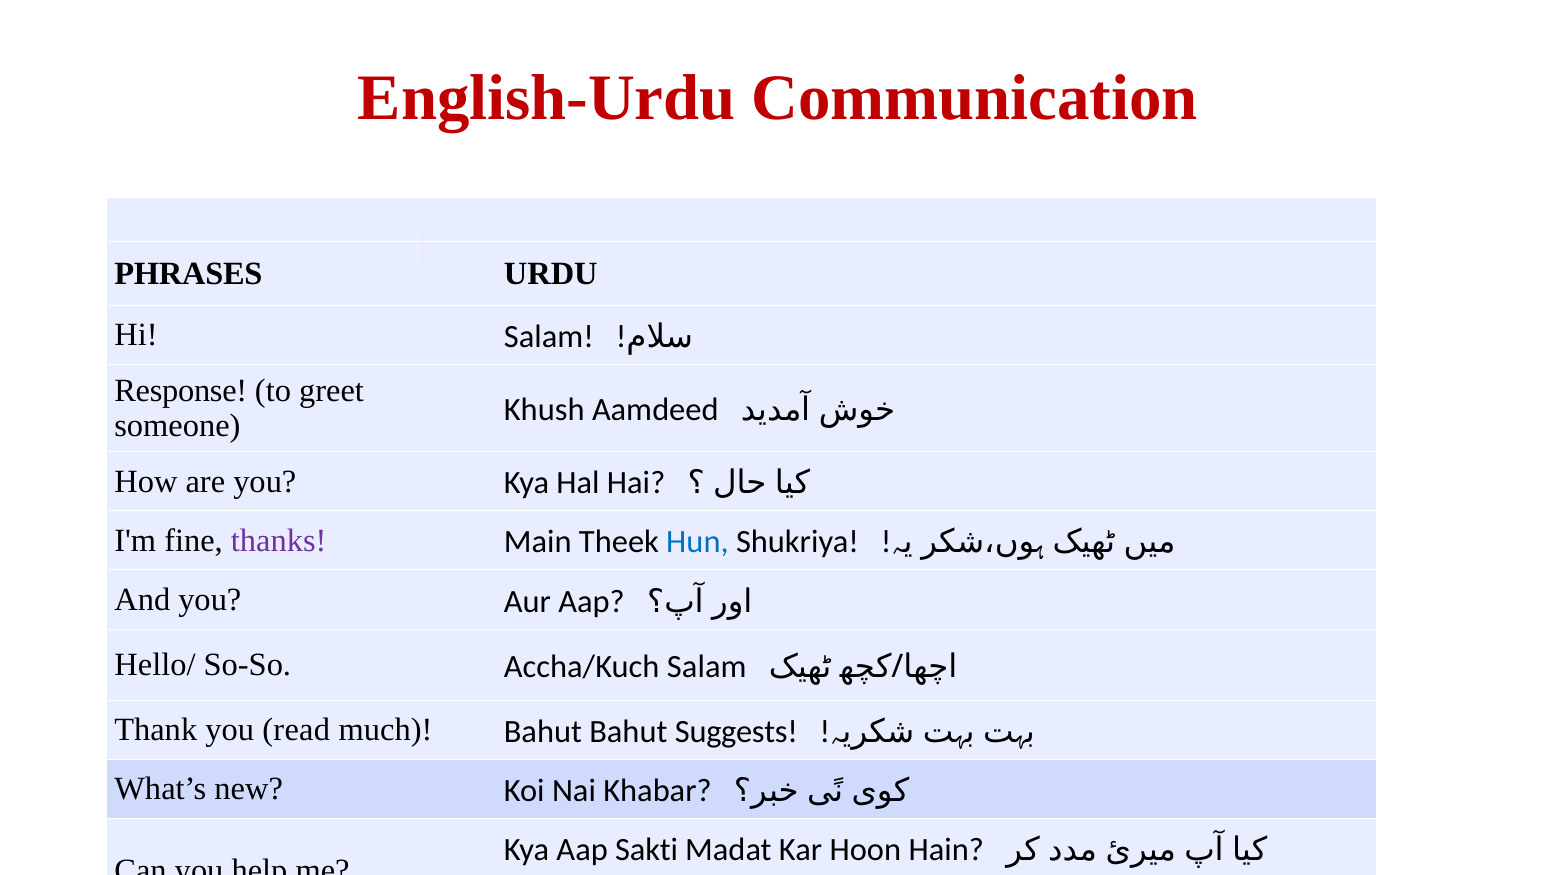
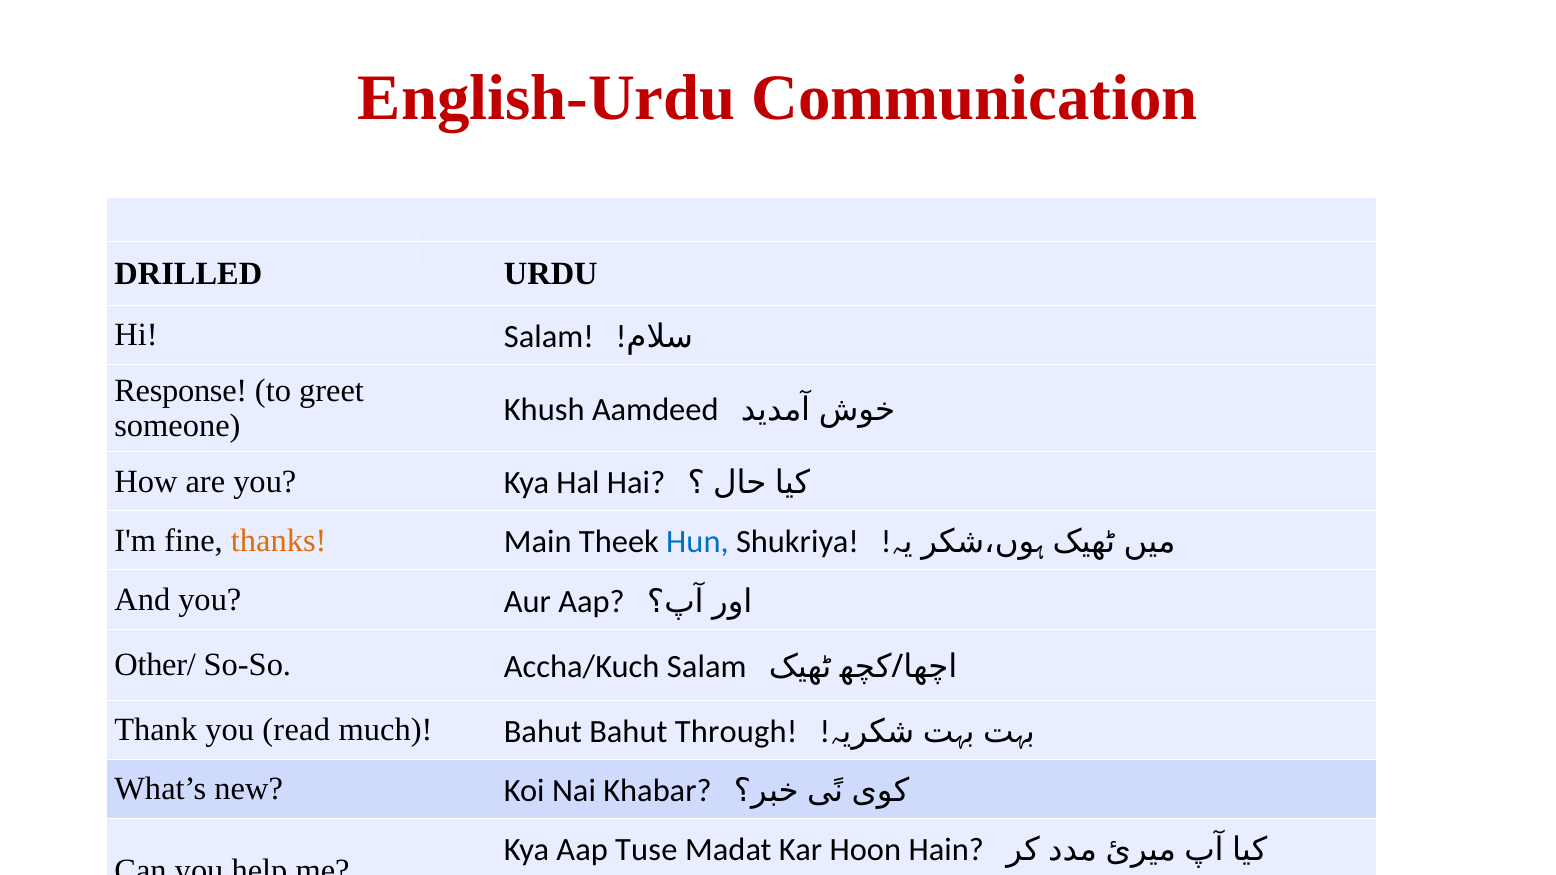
PHRASES: PHRASES -> DRILLED (188, 274)
thanks colour: purple -> orange (279, 541)
Hello/: Hello/ -> Other/ (155, 665)
Suggests: Suggests -> Through (736, 732)
Sakti: Sakti -> Tuse (646, 850)
